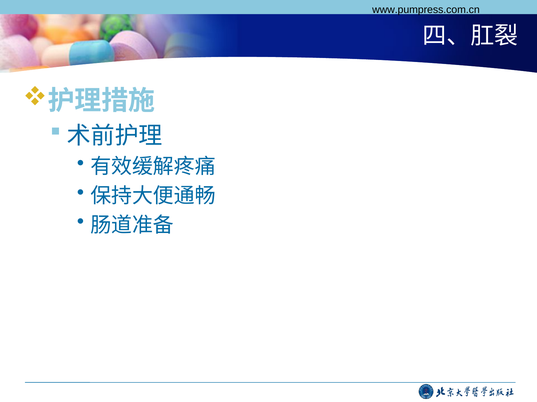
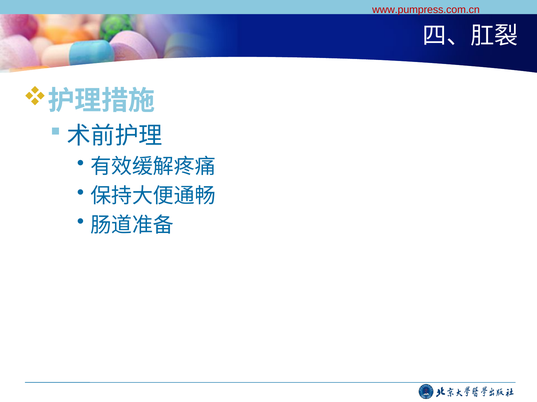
www.pumpress.com.cn colour: black -> red (426, 10)
